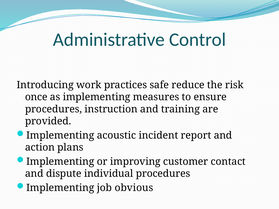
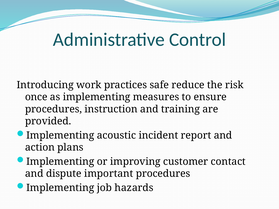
individual: individual -> important (109, 174)
obvious: obvious -> hazards (134, 188)
